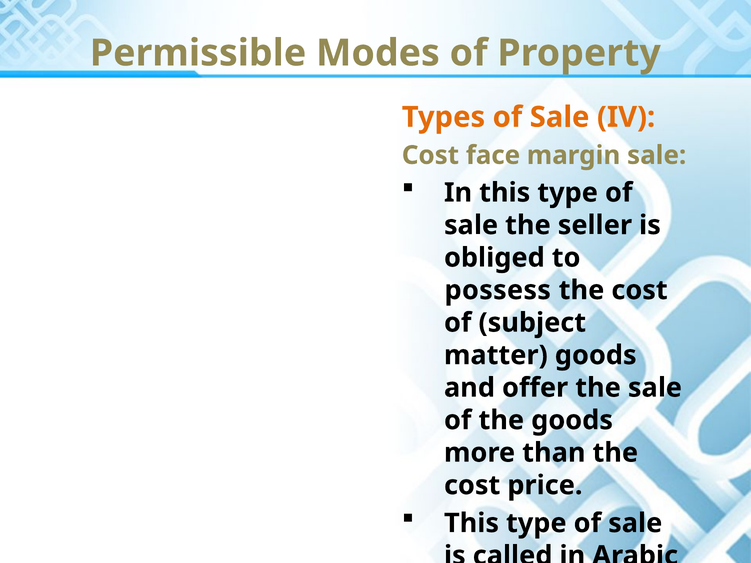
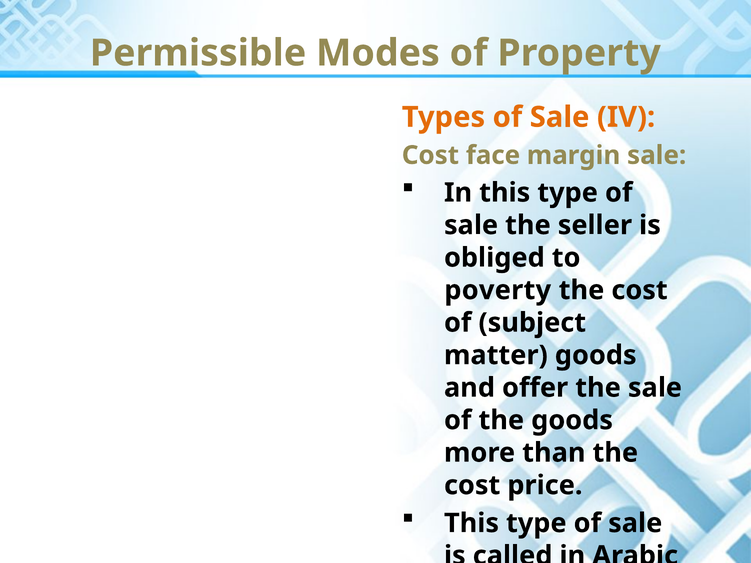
possess: possess -> poverty (498, 290)
